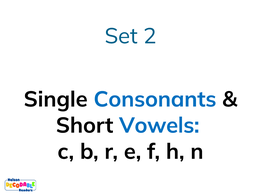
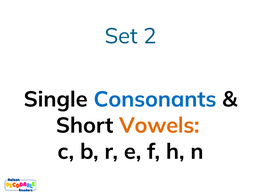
Vowels colour: blue -> orange (159, 125)
